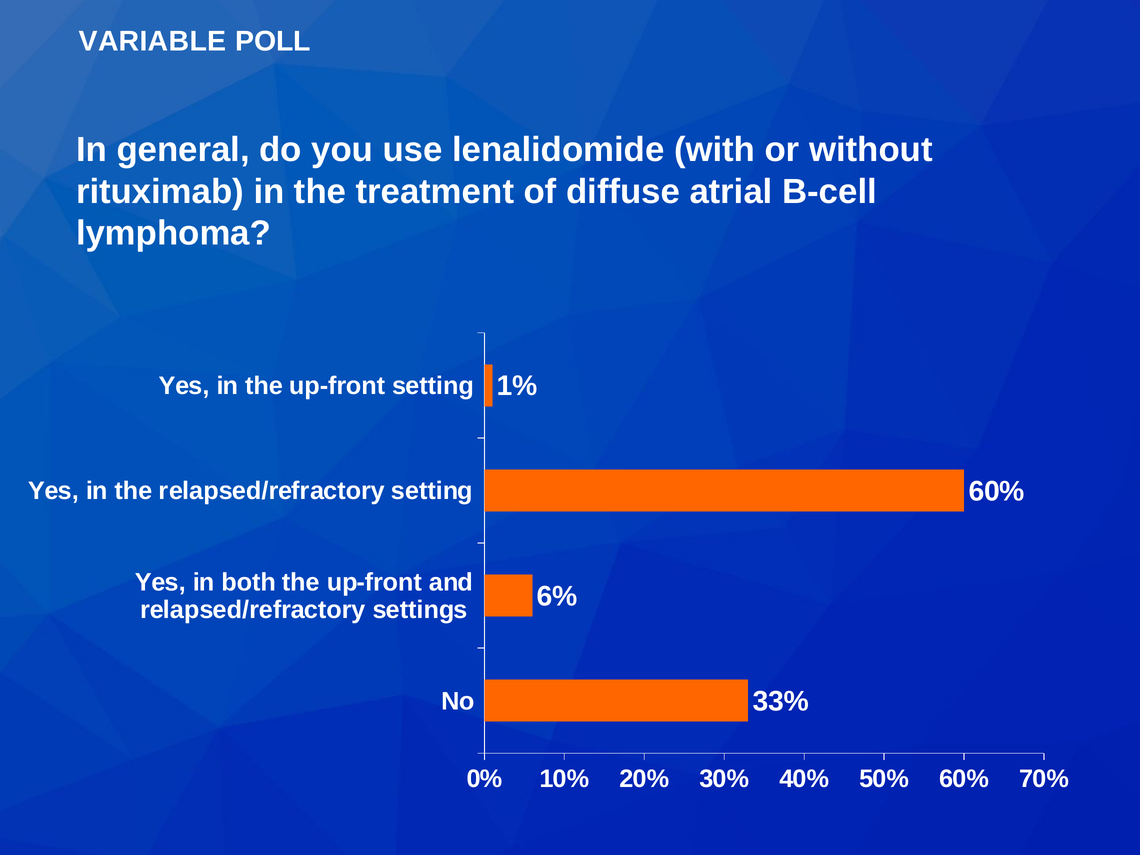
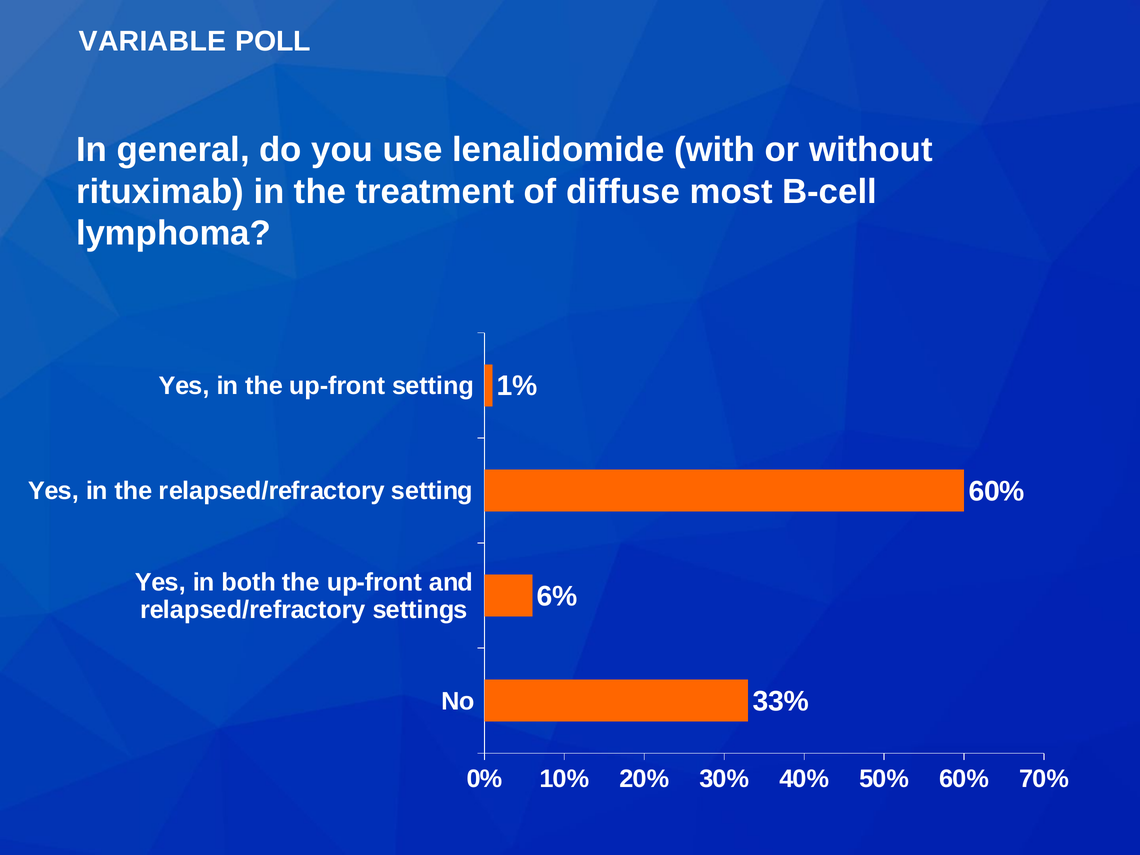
atrial: atrial -> most (731, 192)
